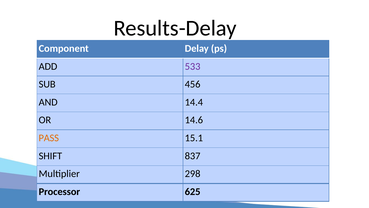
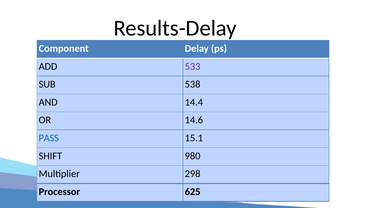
456: 456 -> 538 (193, 84)
PASS colour: orange -> blue (49, 138)
837: 837 -> 980 (193, 156)
